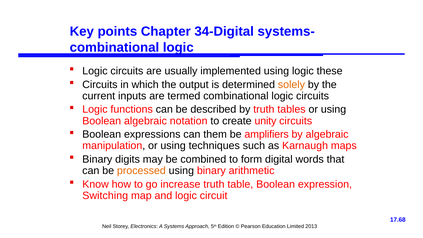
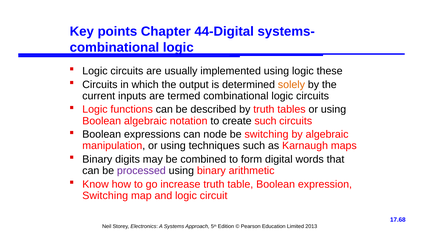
34-Digital: 34-Digital -> 44-Digital (224, 32)
create unity: unity -> such (265, 121)
them: them -> node (215, 134)
be amplifiers: amplifiers -> switching (267, 134)
processed colour: orange -> purple (141, 171)
